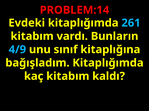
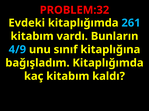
PROBLEM:14: PROBLEM:14 -> PROBLEM:32 (74, 10)
